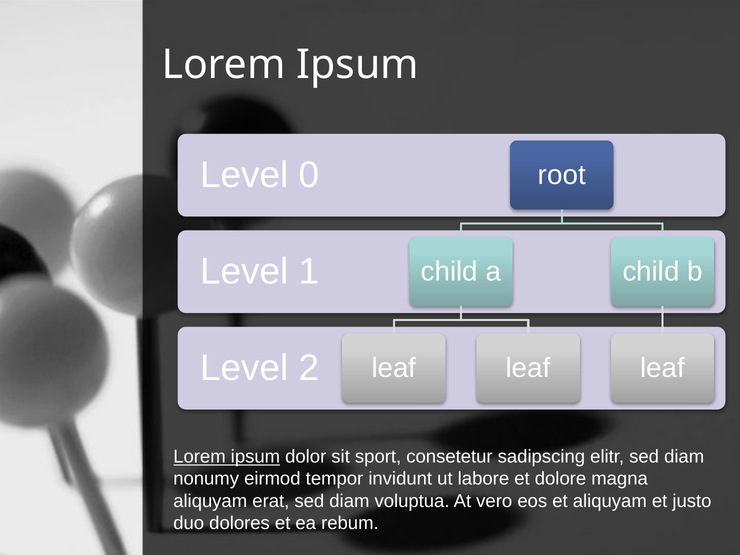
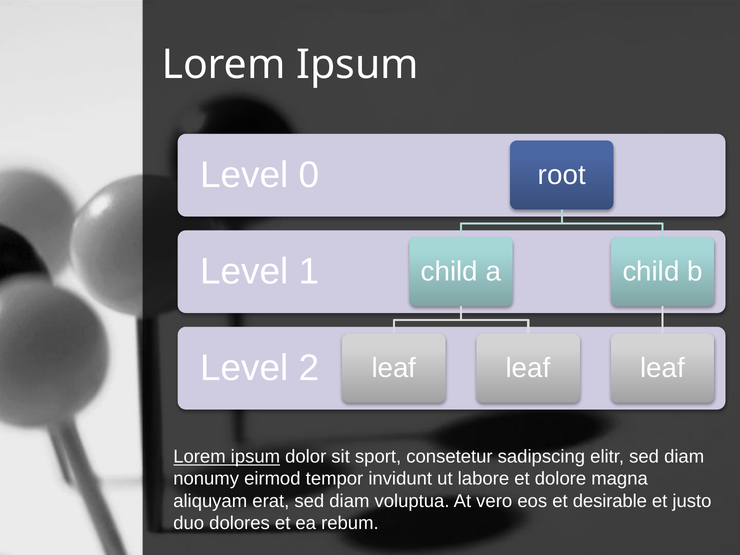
et aliquyam: aliquyam -> desirable (610, 501)
